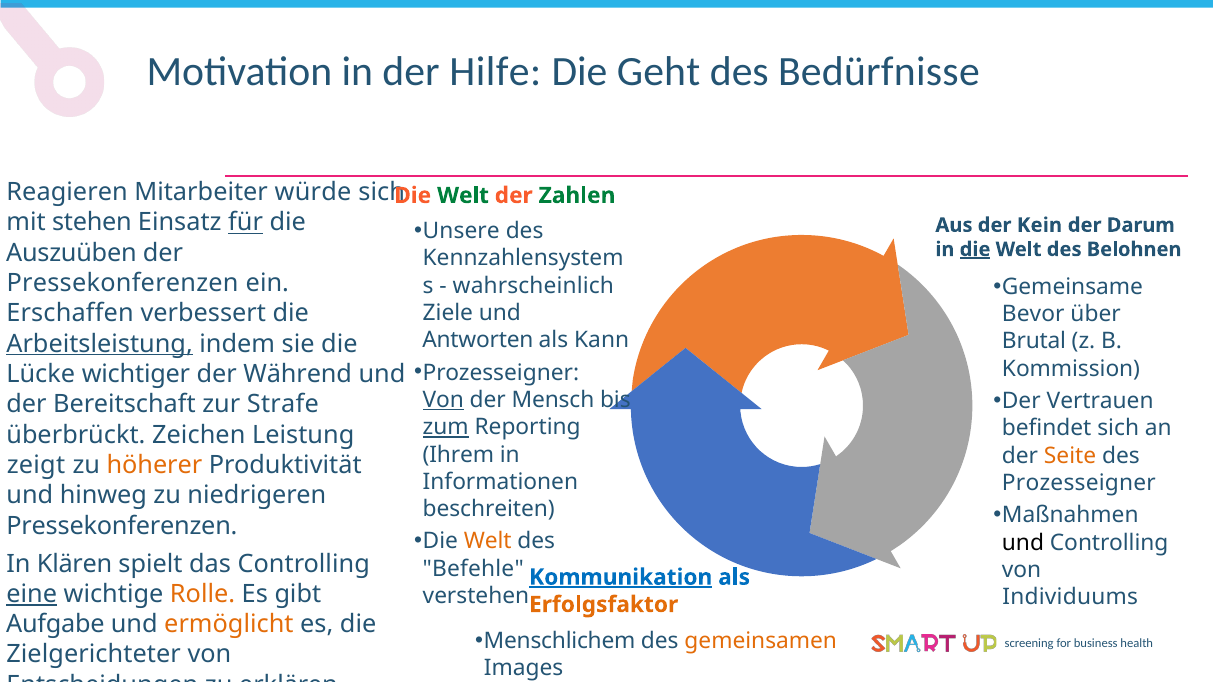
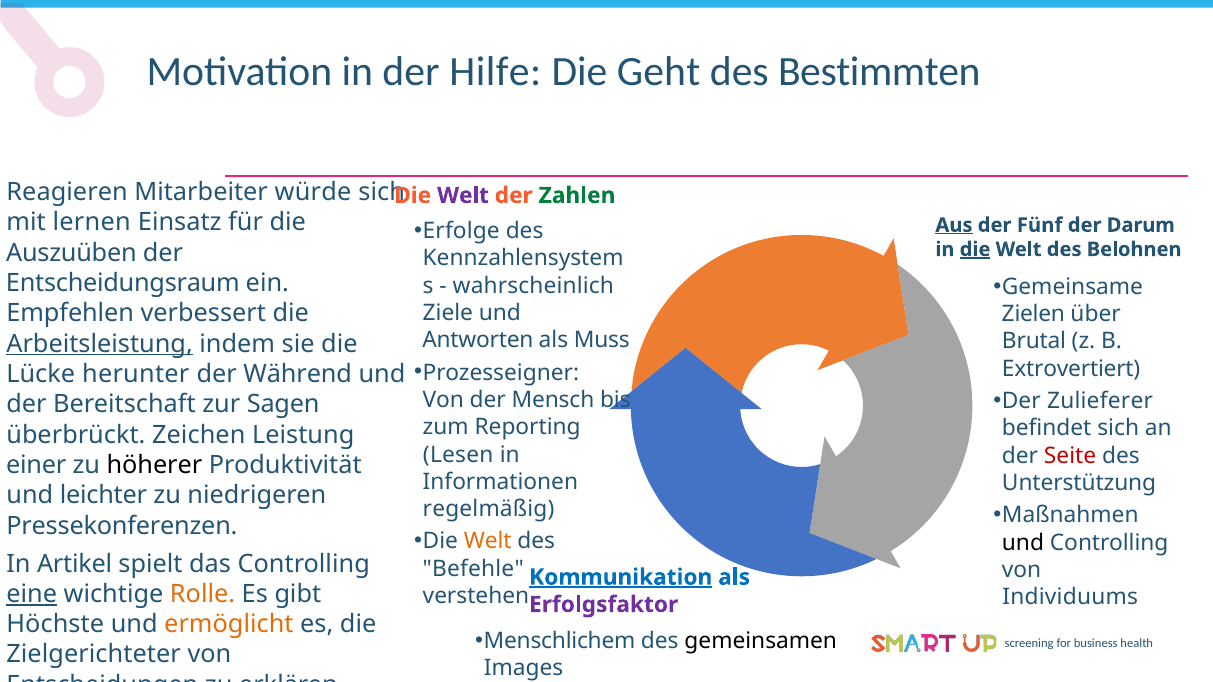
Bedürfnisse: Bedürfnisse -> Bestimmten (879, 72)
Welt colour: green -> purple (463, 196)
stehen: stehen -> lernen (92, 223)
für underline: present -> none (246, 223)
Unsere: Unsere -> Erfolge (461, 231)
Aus underline: none -> present (954, 225)
Kein: Kein -> Fünf (1040, 225)
Pressekonferenzen: Pressekonferenzen -> Entscheidungsraum (123, 283)
Erschaffen: Erschaffen -> Empfehlen (70, 314)
Bevor: Bevor -> Zielen (1033, 314)
Kann: Kann -> Muss (602, 340)
Kommission: Kommission -> Extrovertiert (1071, 369)
wichtiger: wichtiger -> herunter (136, 374)
Vertrauen: Vertrauen -> Zulieferer (1100, 401)
Von underline: present -> none (443, 400)
Strafe: Strafe -> Sagen (283, 405)
zum underline: present -> none (446, 427)
Ihrem: Ihrem -> Lesen (458, 455)
Seite colour: orange -> red (1070, 456)
zeigt: zeigt -> einer (36, 465)
höherer colour: orange -> black (154, 465)
Prozesseigner: Prozesseigner -> Unterstützung (1079, 483)
hinweg: hinweg -> leichter (103, 496)
beschreiten: beschreiten -> regelmäßig (489, 509)
Klären: Klären -> Artikel (75, 564)
Erfolgsfaktor colour: orange -> purple (604, 605)
Aufgabe: Aufgabe -> Höchste (55, 625)
gemeinsamen colour: orange -> black (761, 641)
